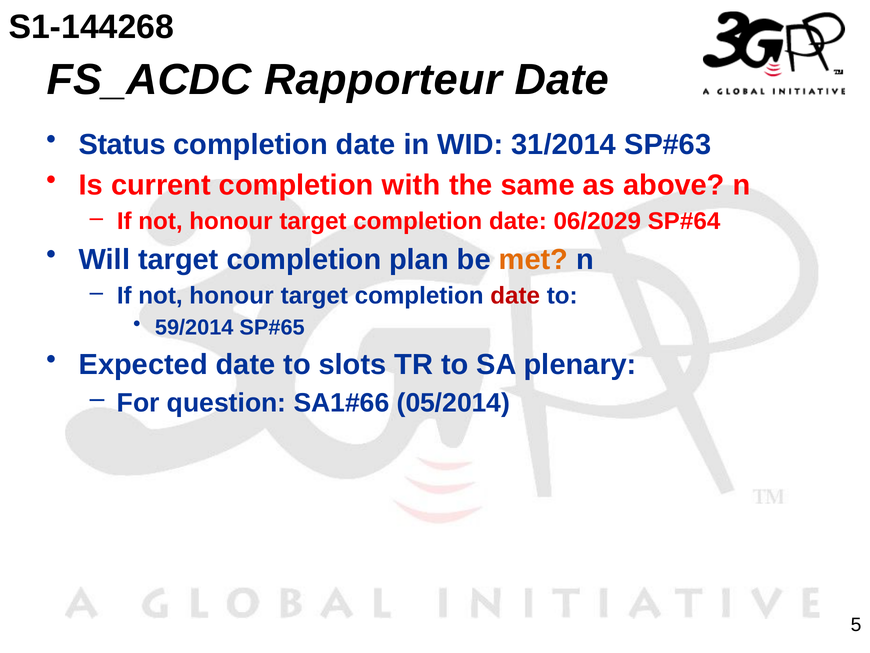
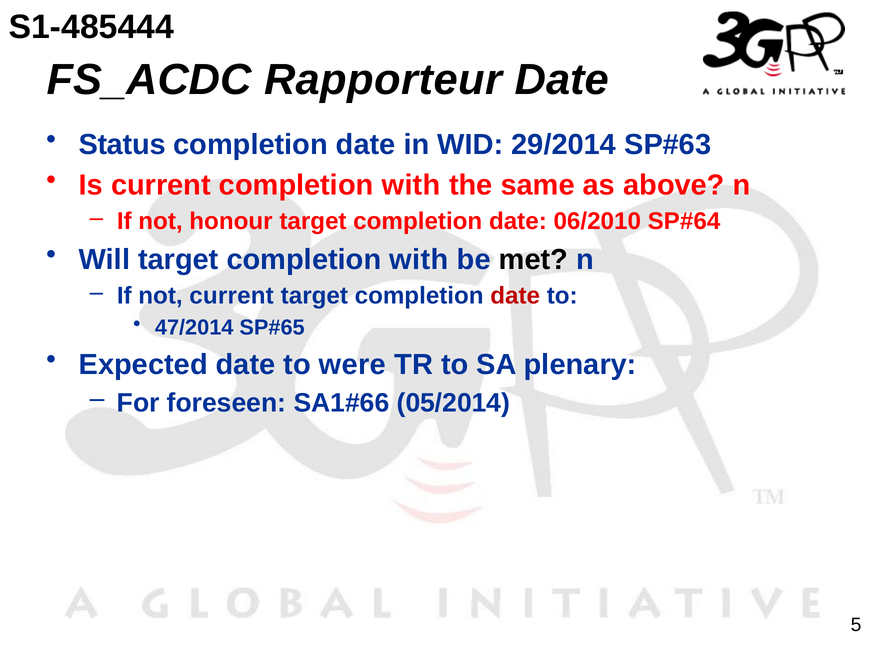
S1-144268: S1-144268 -> S1-485444 (91, 27)
31/2014: 31/2014 -> 29/2014 (564, 144)
06/2029: 06/2029 -> 06/2010 (597, 221)
target completion plan: plan -> with (419, 259)
met colour: orange -> black (533, 259)
honour: honour -> current (232, 296)
59/2014: 59/2014 -> 47/2014 (194, 327)
slots: slots -> were (352, 364)
question: question -> foreseen (227, 403)
